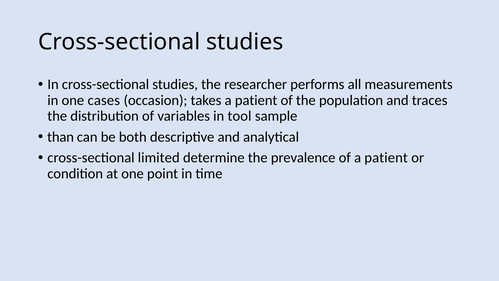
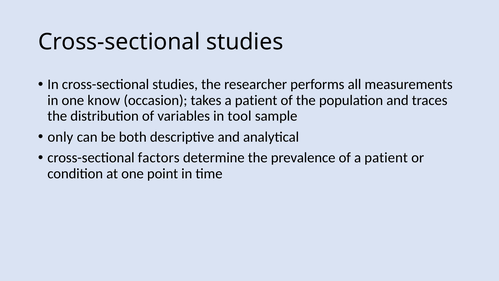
cases: cases -> know (104, 100)
than: than -> only (60, 137)
limited: limited -> factors (159, 158)
